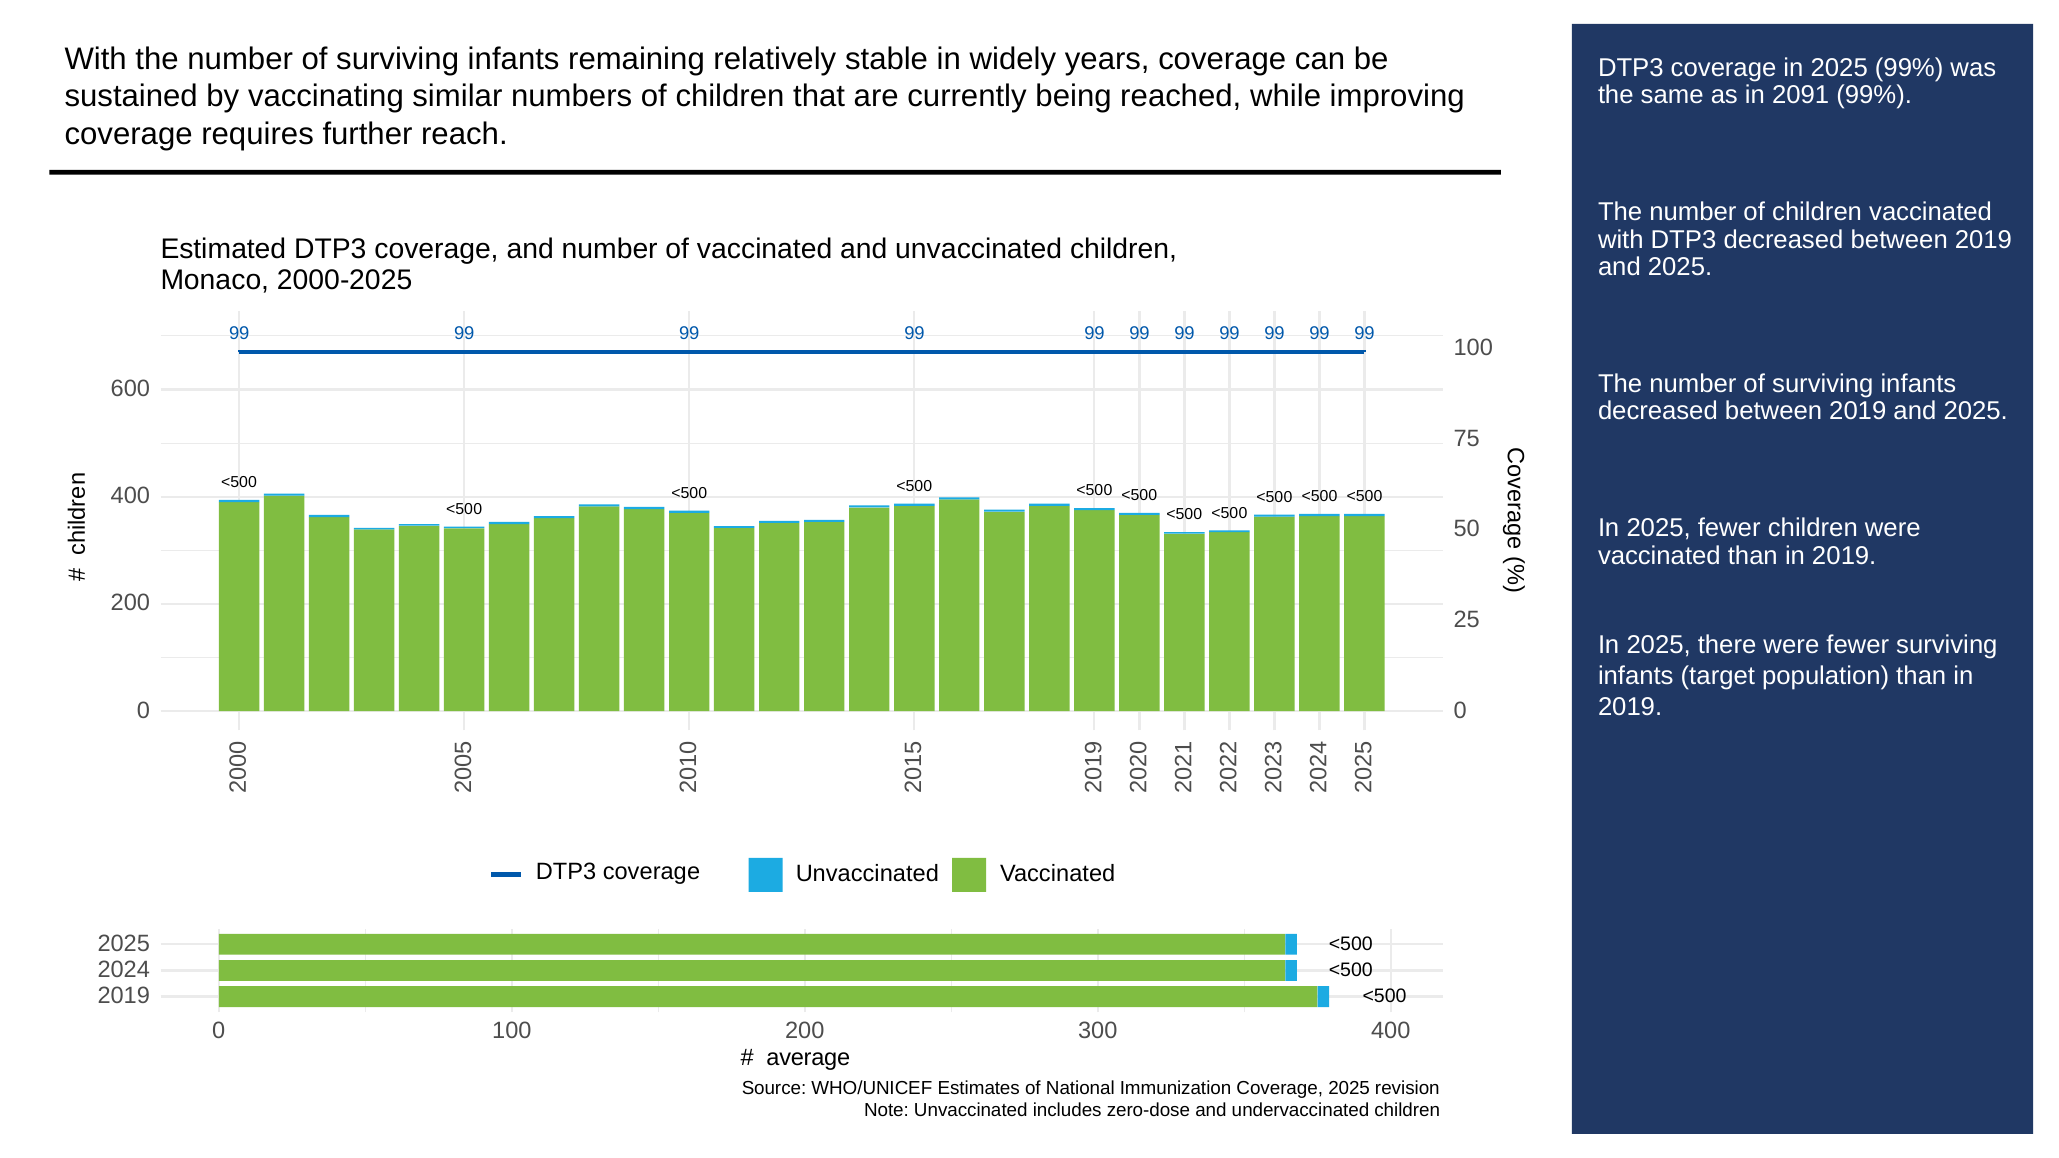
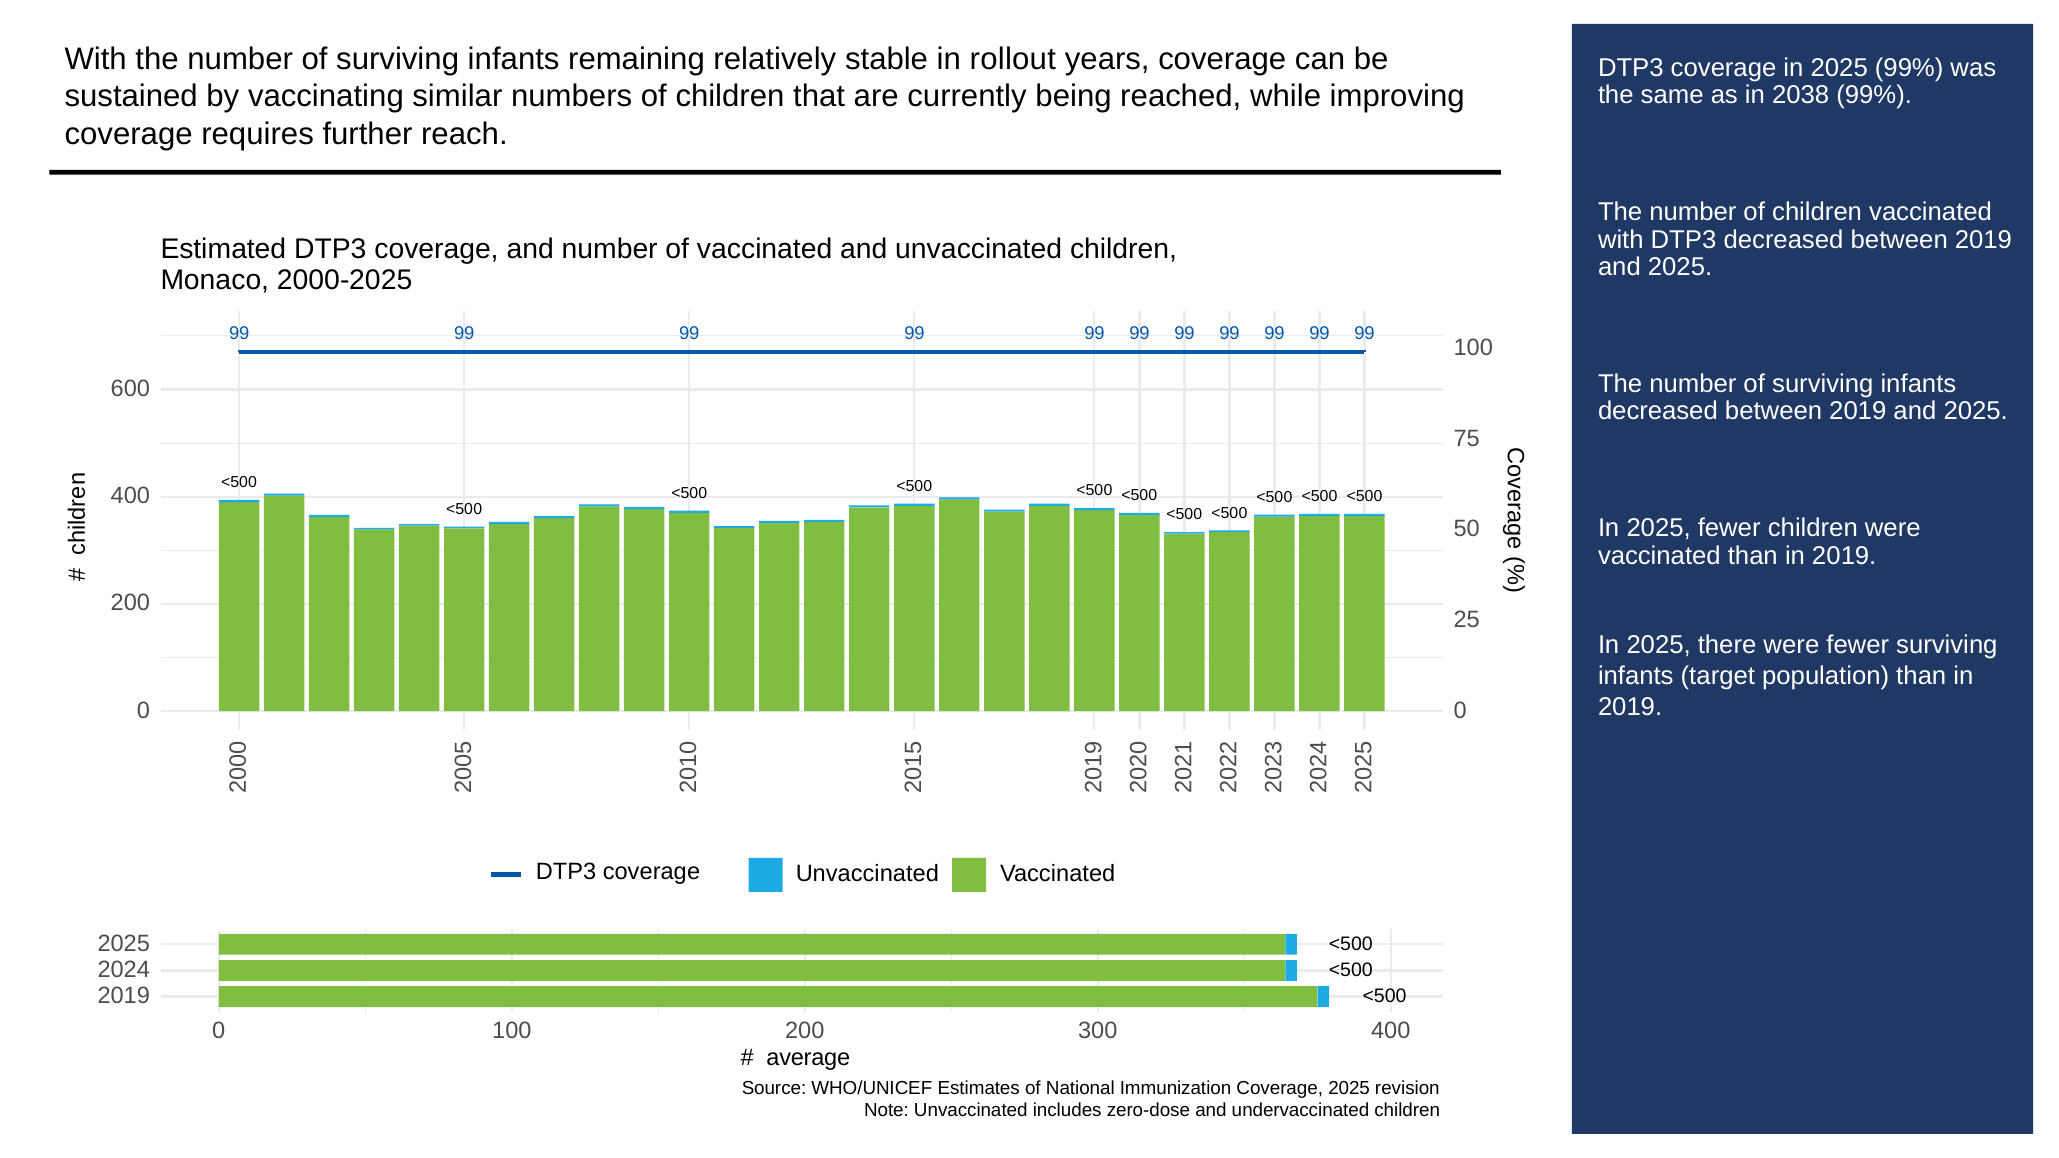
widely: widely -> rollout (1013, 59)
2091: 2091 -> 2038 (1801, 95)
